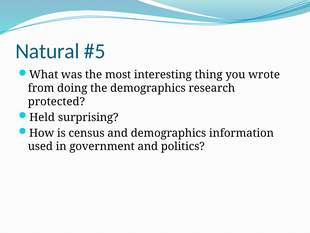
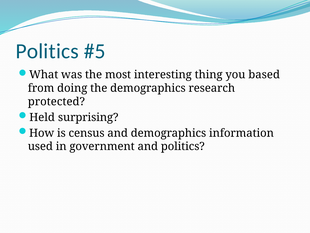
Natural: Natural -> Politics (47, 51)
wrote: wrote -> based (264, 75)
